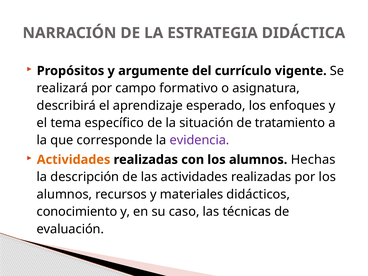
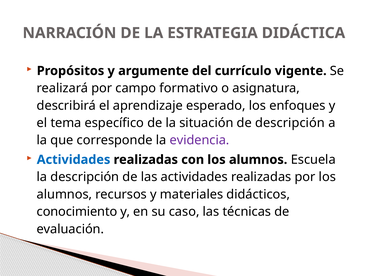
de tratamiento: tratamiento -> descripción (290, 123)
Actividades colour: orange -> blue (74, 160)
Hechas: Hechas -> Escuela (313, 160)
